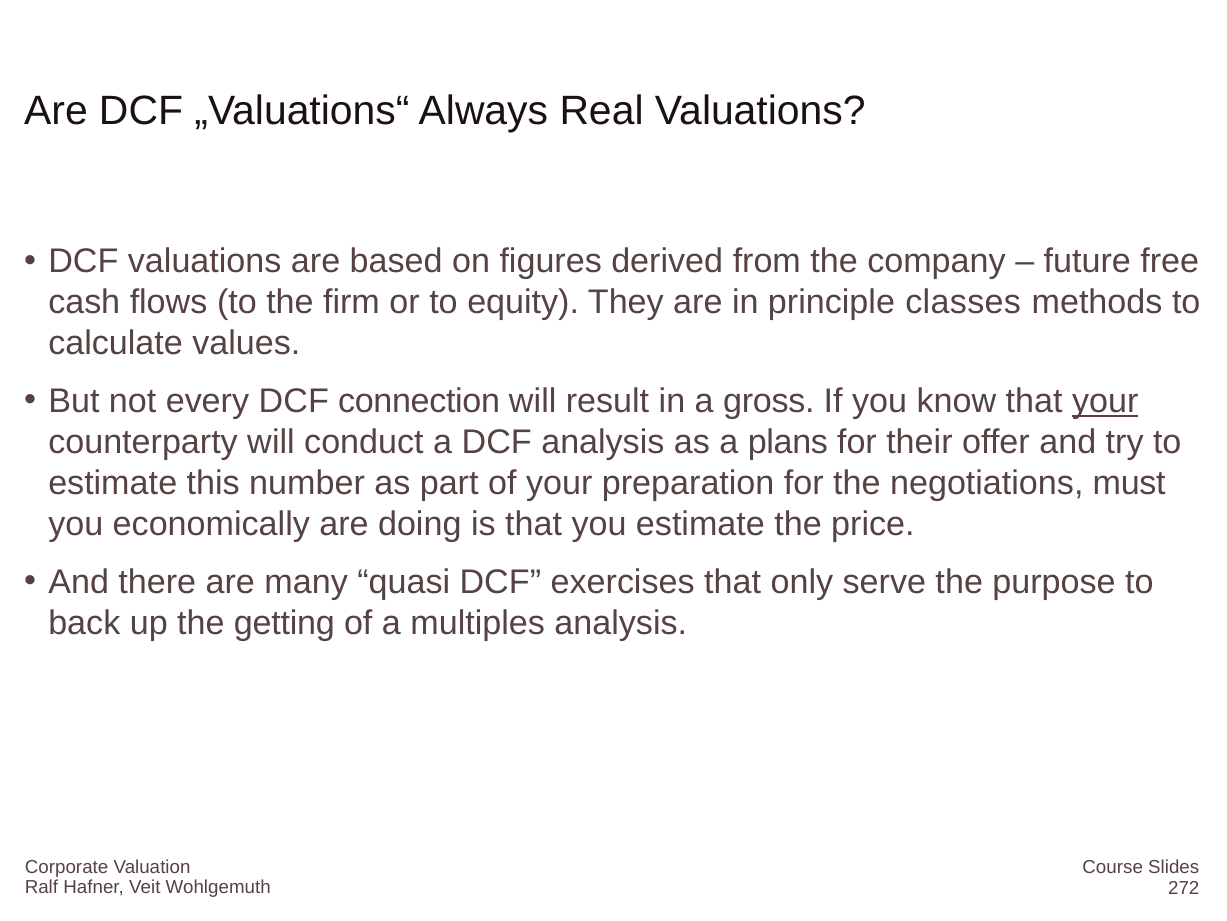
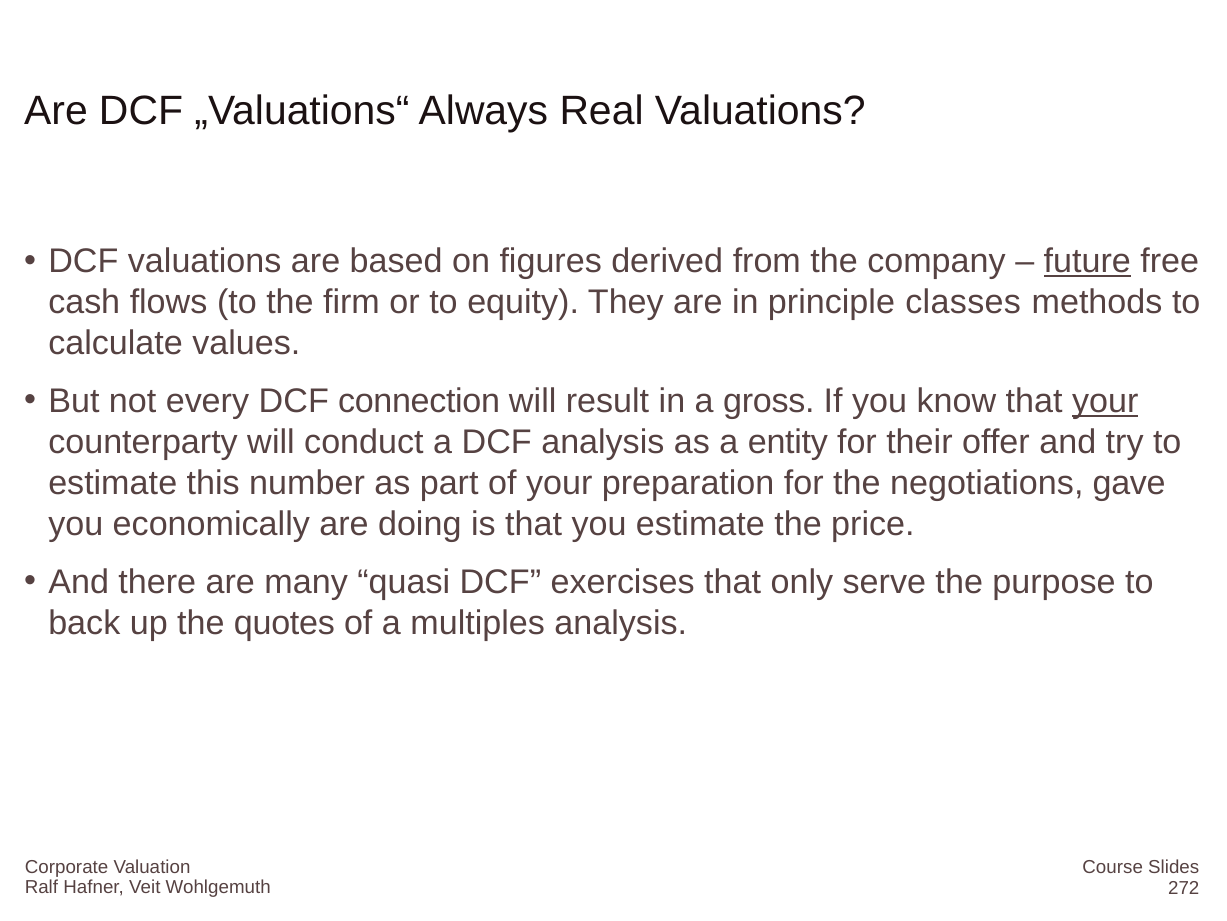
future underline: none -> present (1087, 261)
plans: plans -> entity (788, 442)
must: must -> gave (1129, 483)
getting: getting -> quotes (284, 623)
